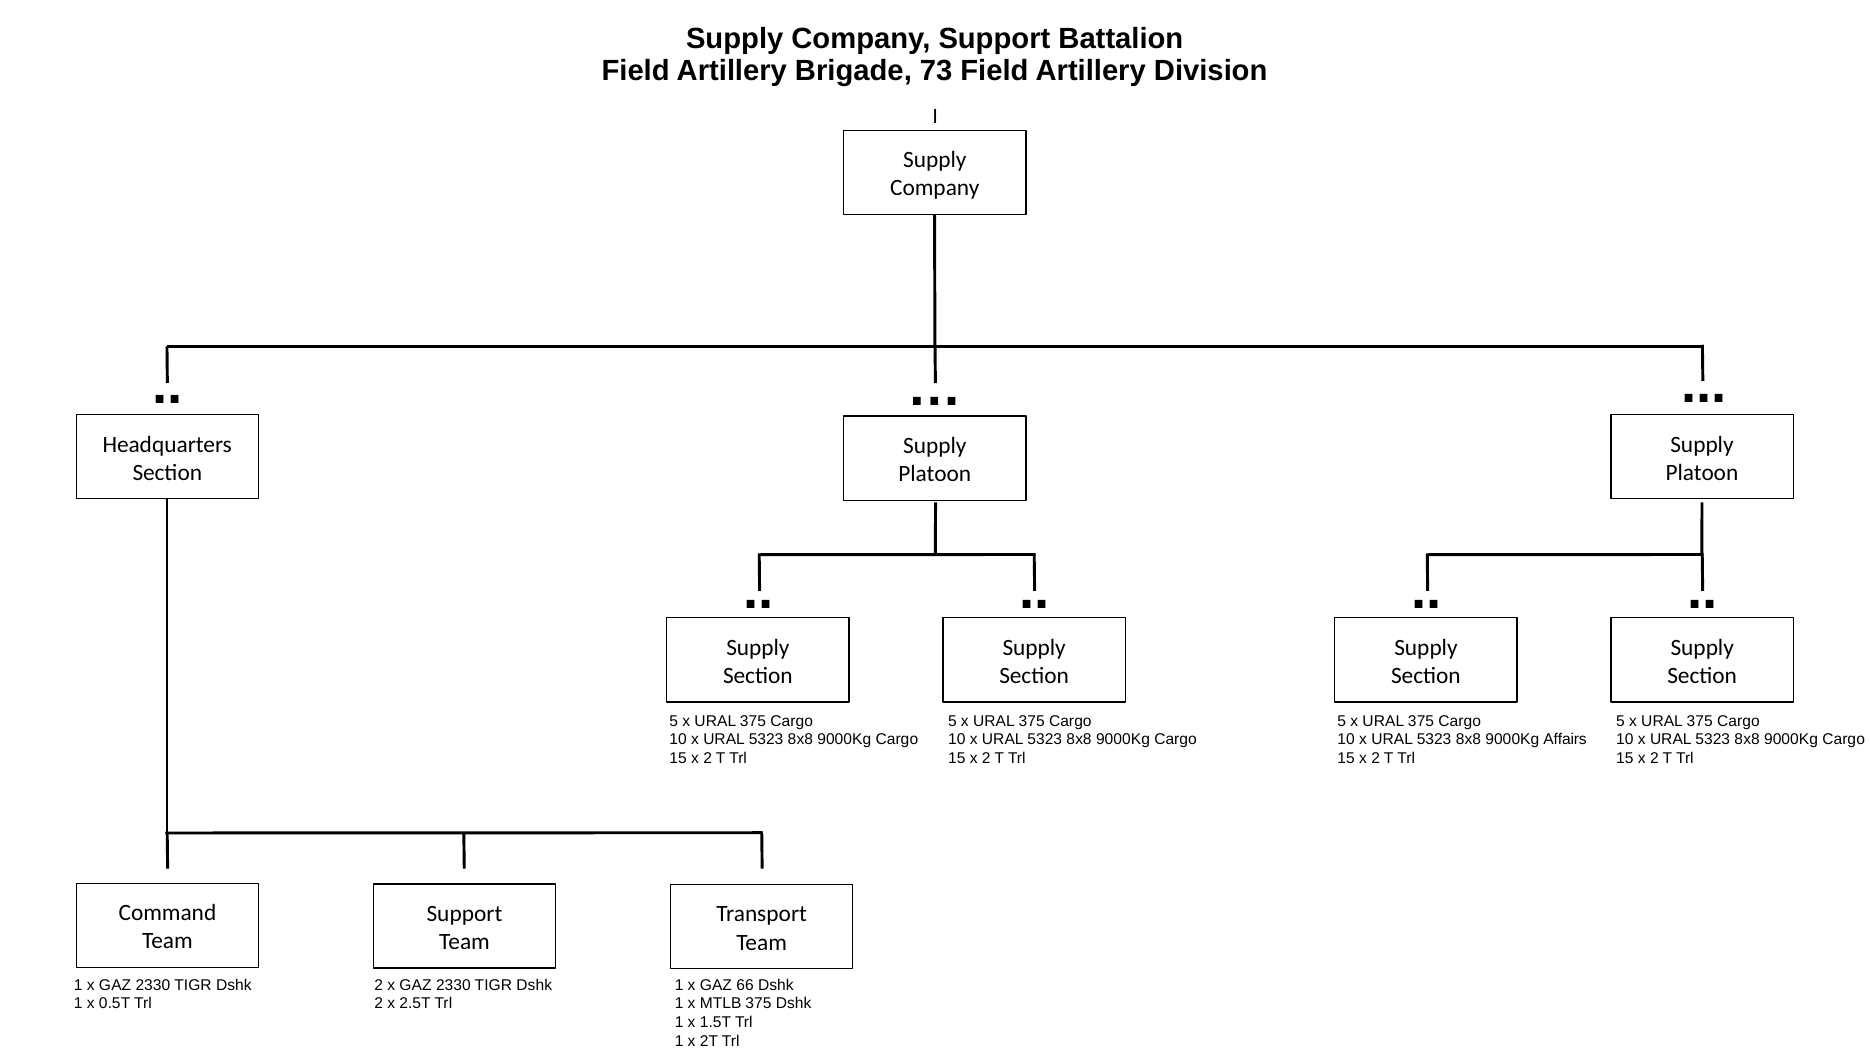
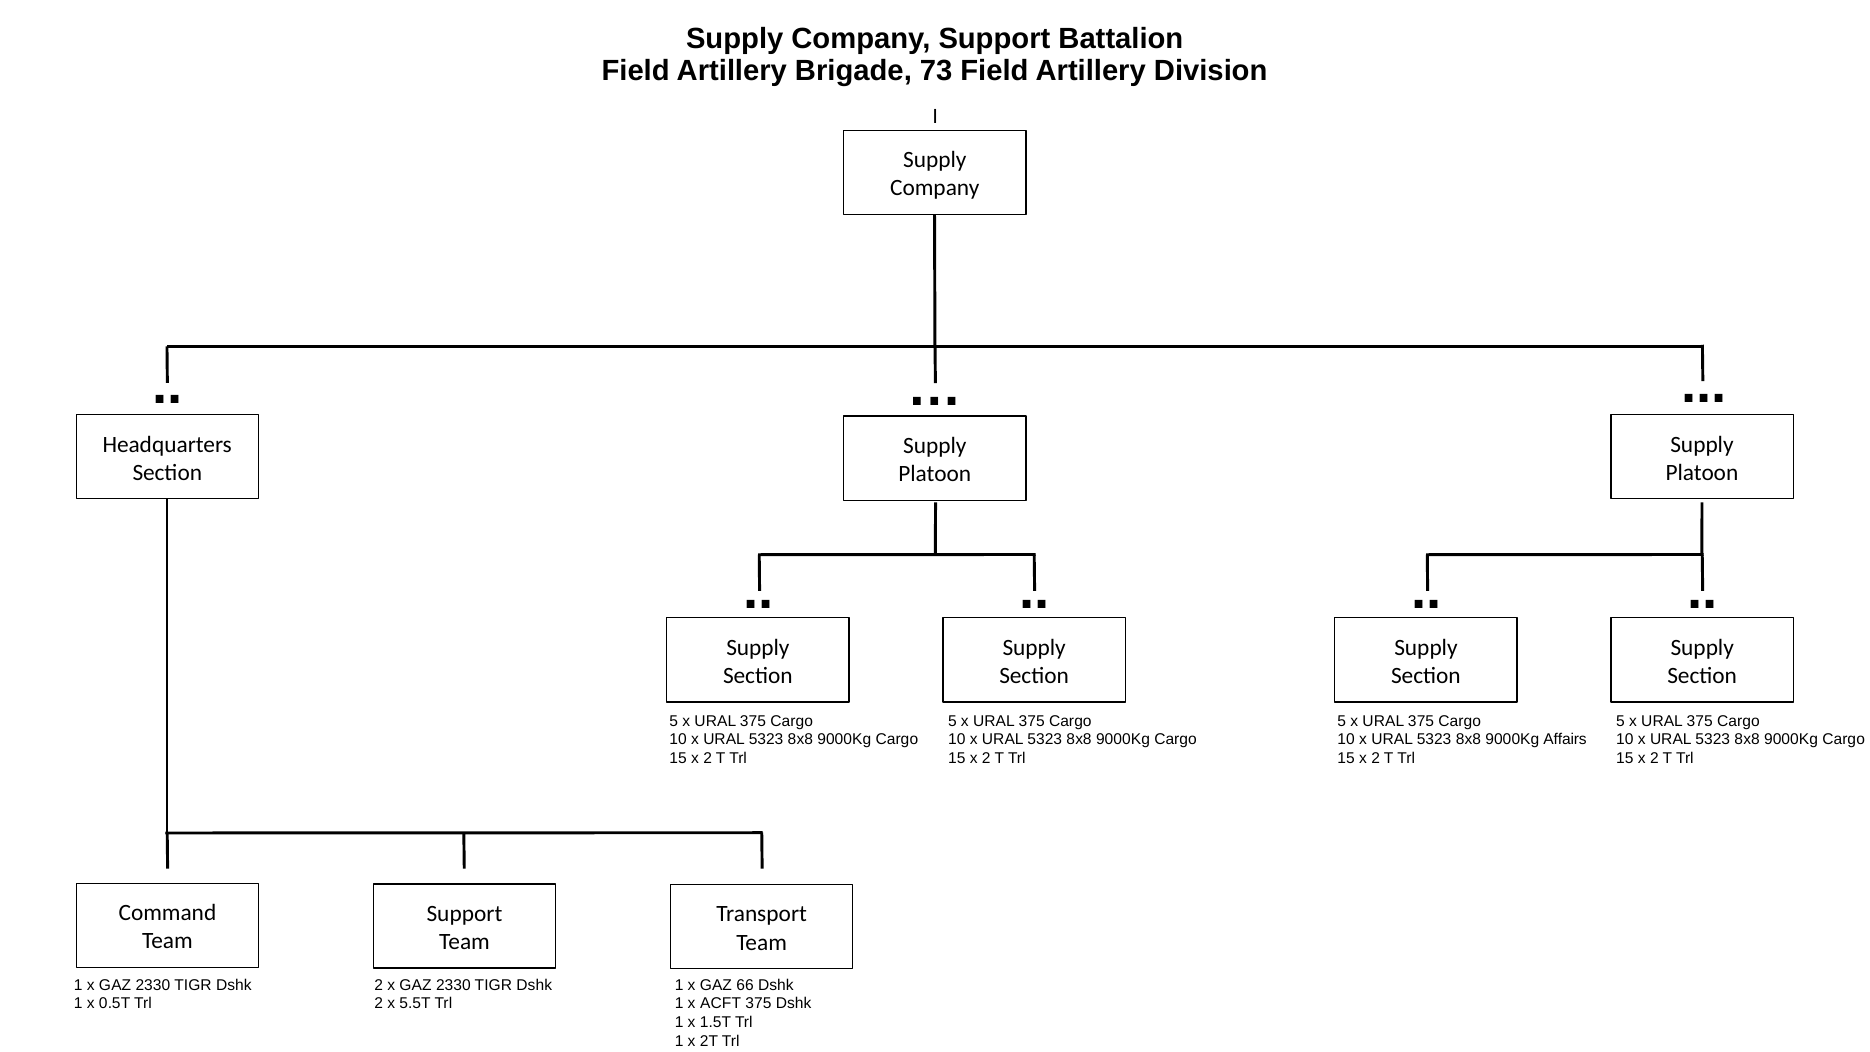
2.5T: 2.5T -> 5.5T (415, 1004)
MTLB: MTLB -> ACFT (721, 1004)
